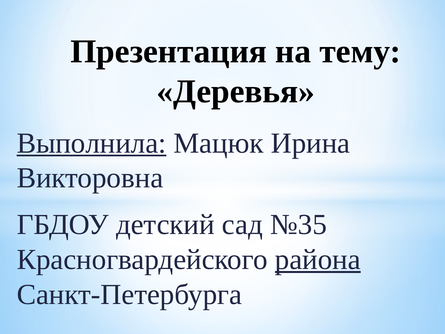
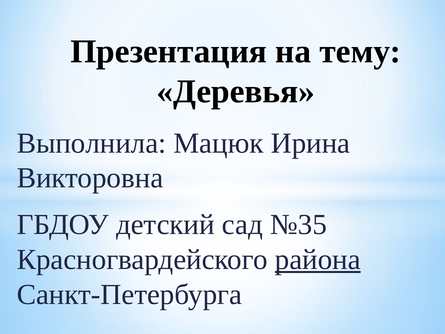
Выполнила underline: present -> none (91, 143)
